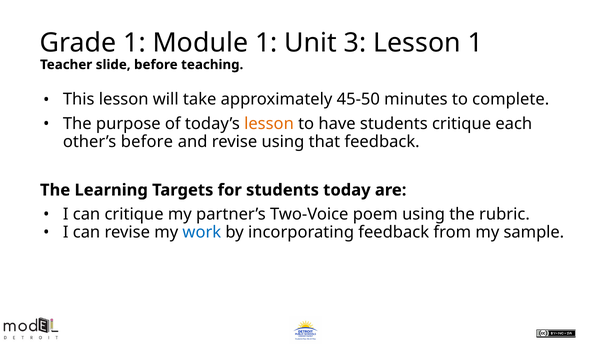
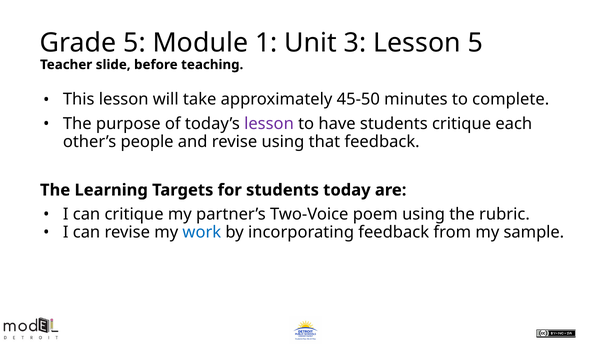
Grade 1: 1 -> 5 (135, 43)
Lesson 1: 1 -> 5 (475, 43)
lesson colour: orange -> purple (269, 124)
other’s before: before -> people (147, 141)
